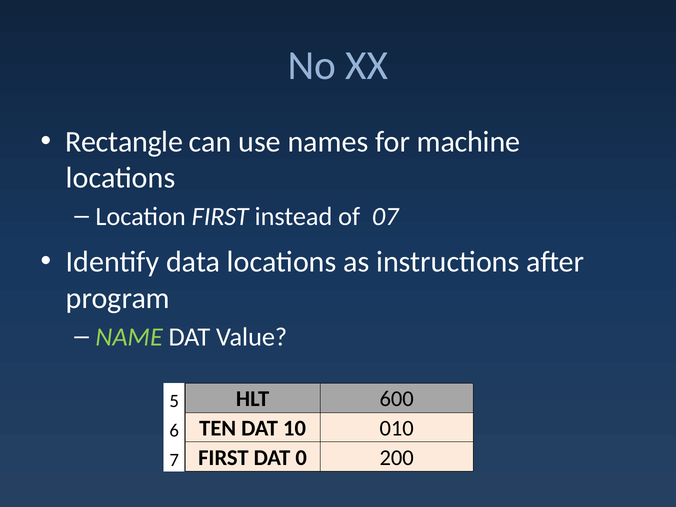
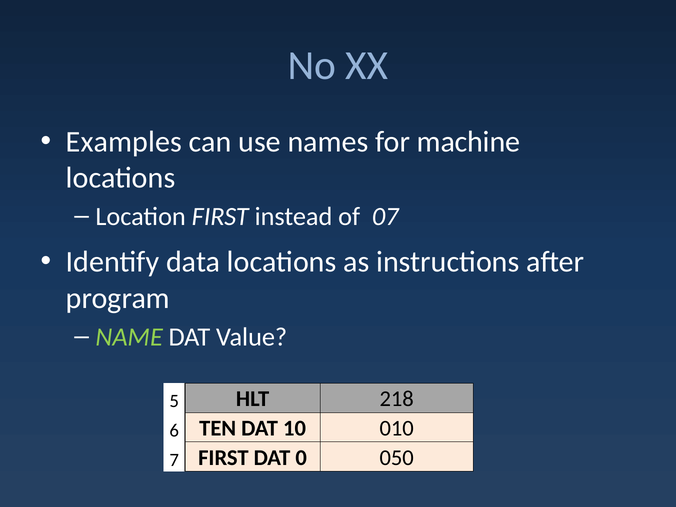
Rectangle: Rectangle -> Examples (124, 142)
600: 600 -> 218 (397, 399)
200: 200 -> 050 (397, 458)
